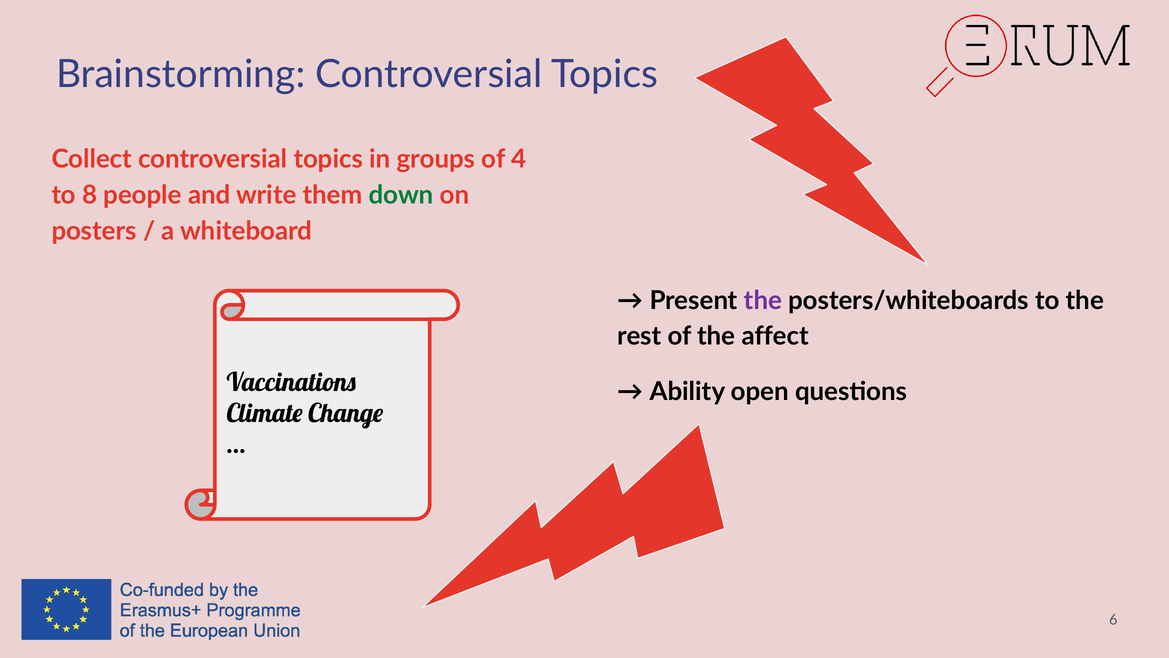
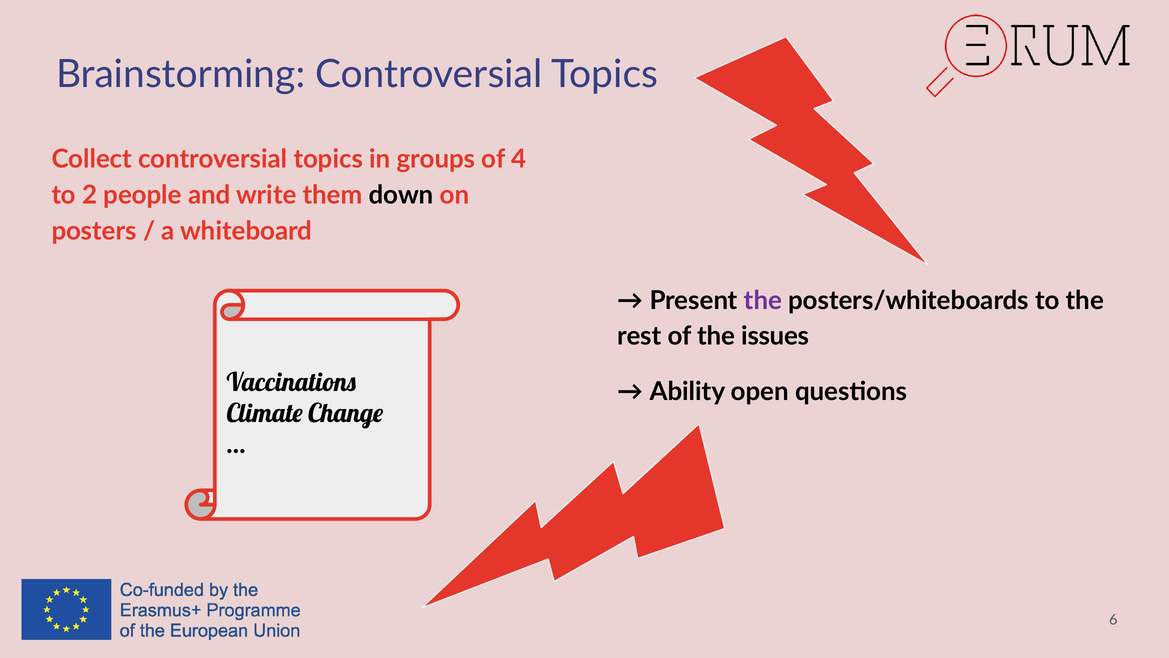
8: 8 -> 2 (90, 195)
down colour: green -> black (401, 195)
affect: affect -> issues (775, 336)
